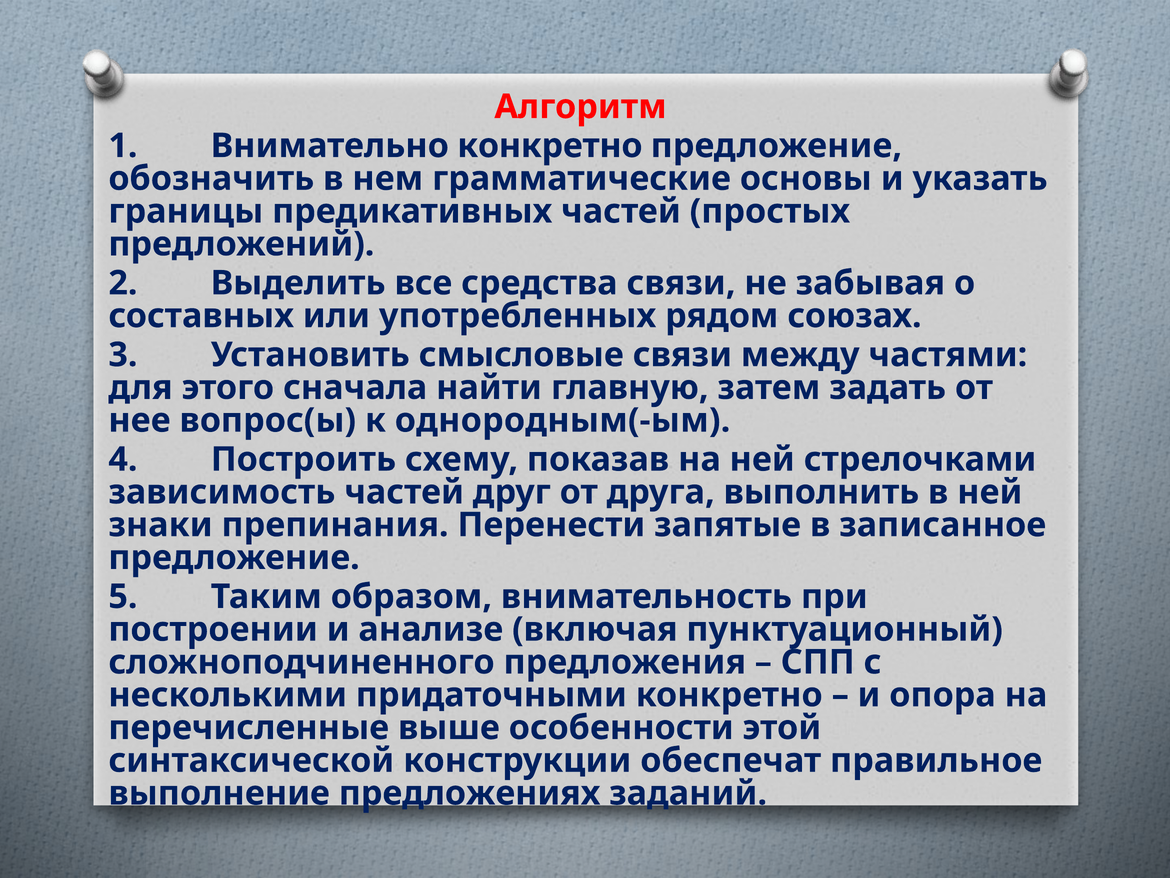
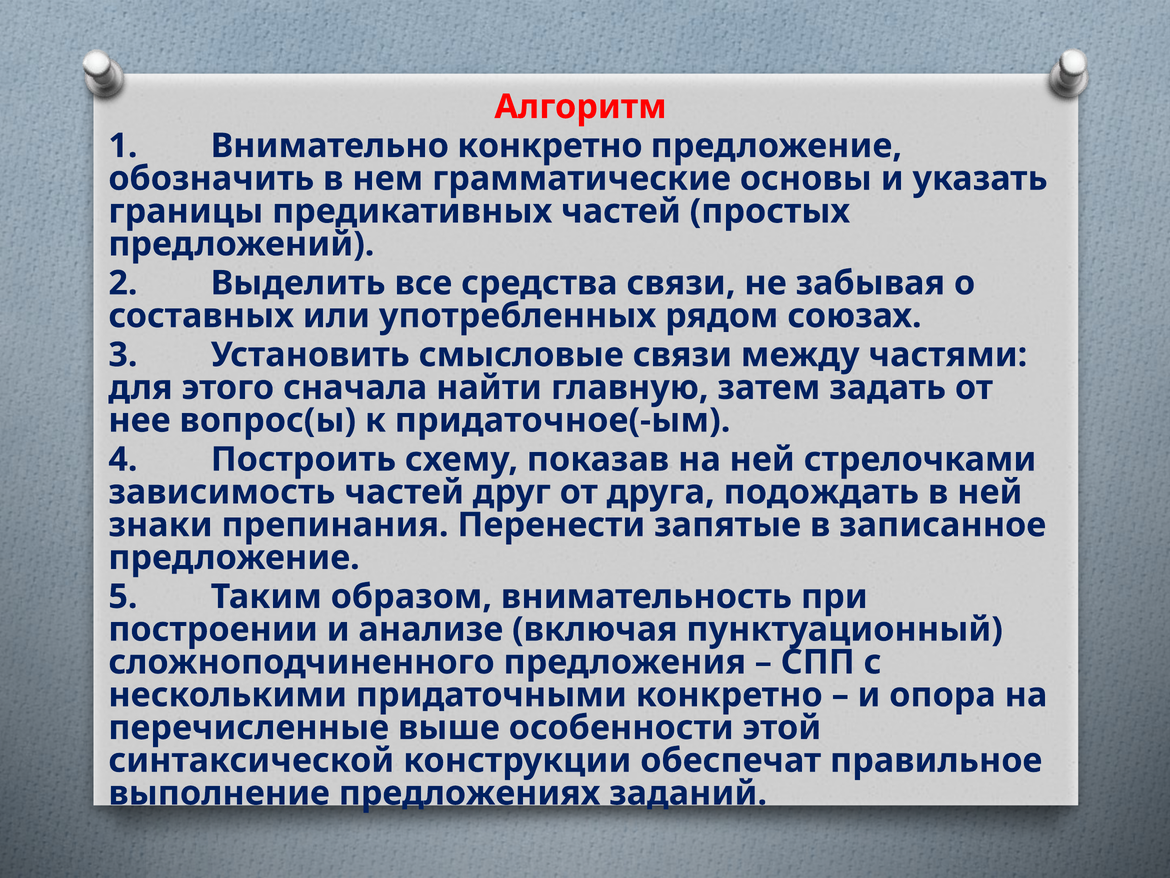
однородным(-ым: однородным(-ым -> придаточное(-ым (563, 420)
выполнить: выполнить -> подождать (821, 492)
